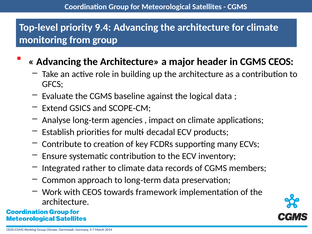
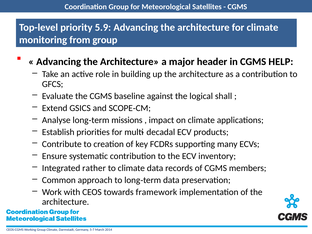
9.4: 9.4 -> 5.9 (103, 27)
CGMS CEOS: CEOS -> HELP (281, 62)
logical data: data -> shall (224, 96)
agencies: agencies -> missions (127, 120)
